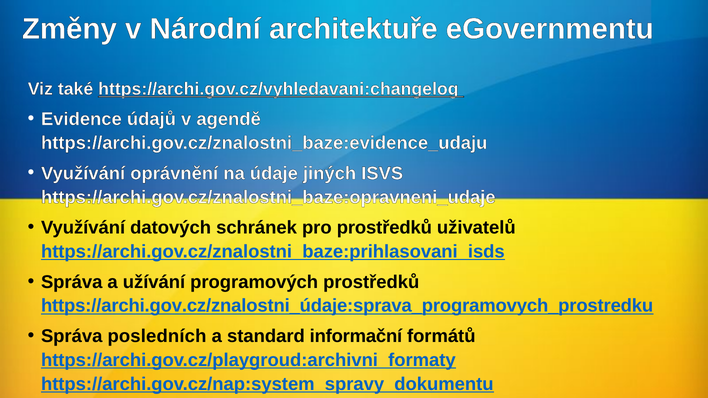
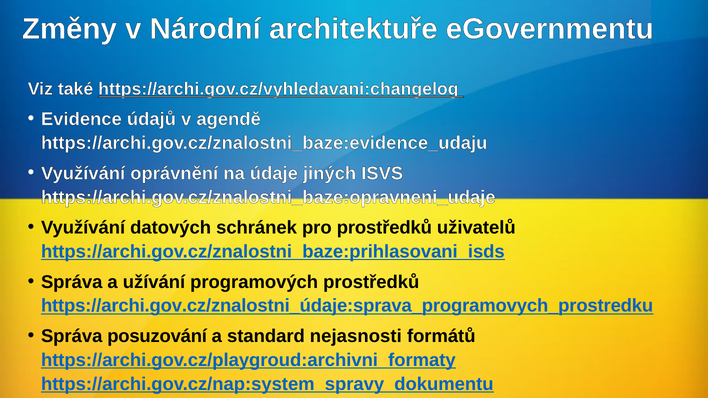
posledních: posledních -> posuzování (157, 337)
informační: informační -> nejasnosti (356, 337)
